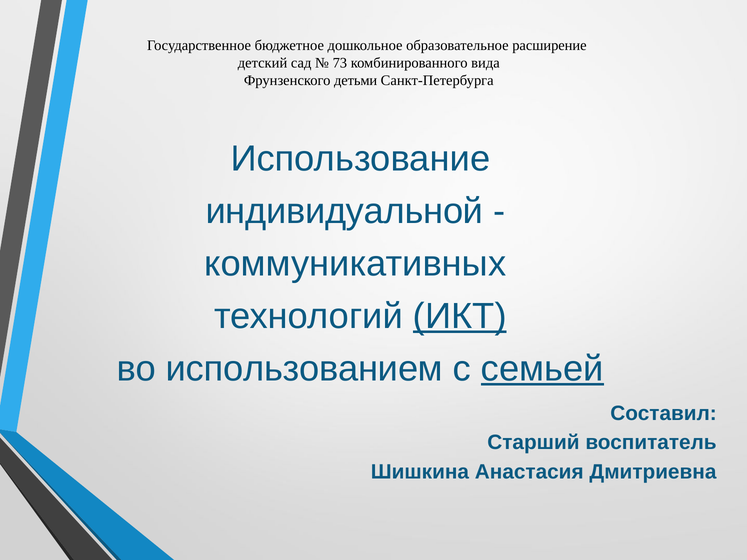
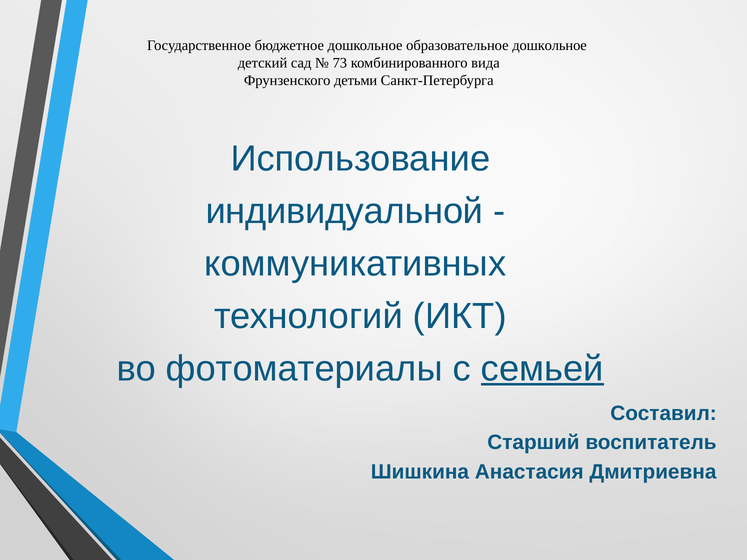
образовательное расширение: расширение -> дошкольное (549, 46)
ИКТ underline: present -> none (460, 316)
использованием: использованием -> фотоматериалы (304, 369)
